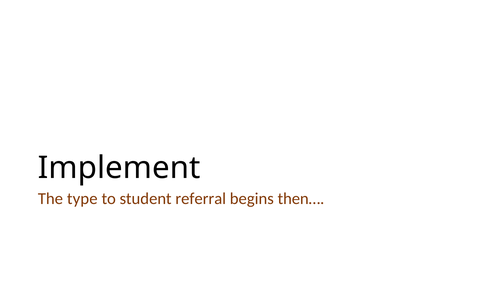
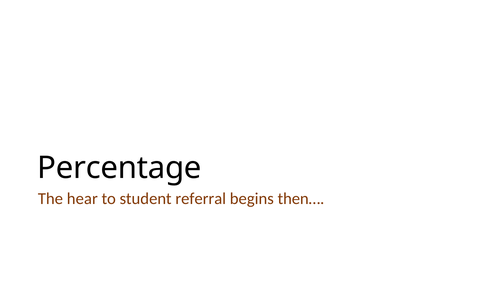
Implement: Implement -> Percentage (119, 168)
type: type -> hear (82, 199)
